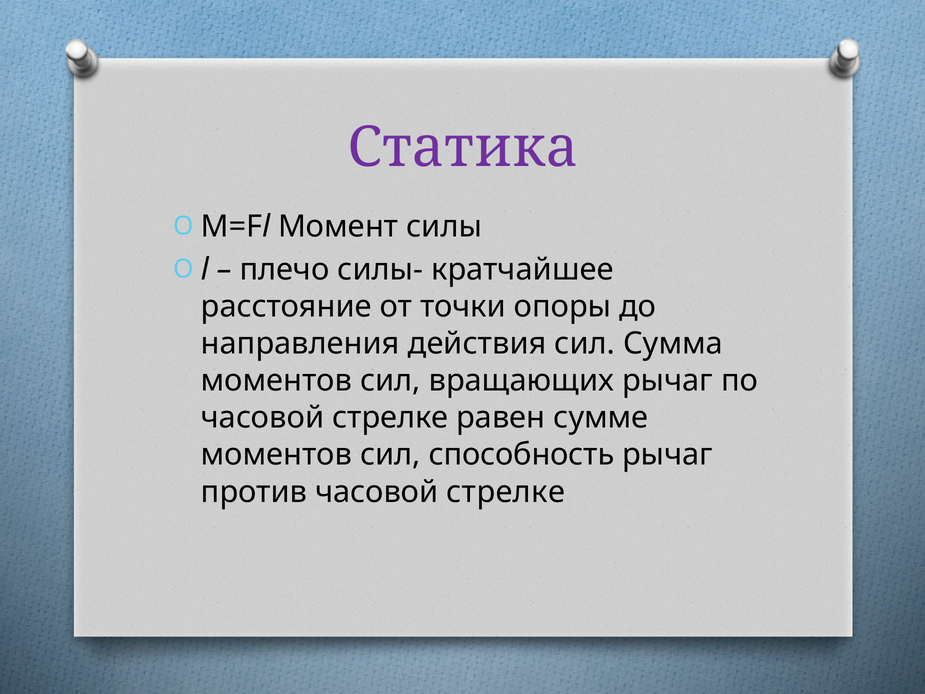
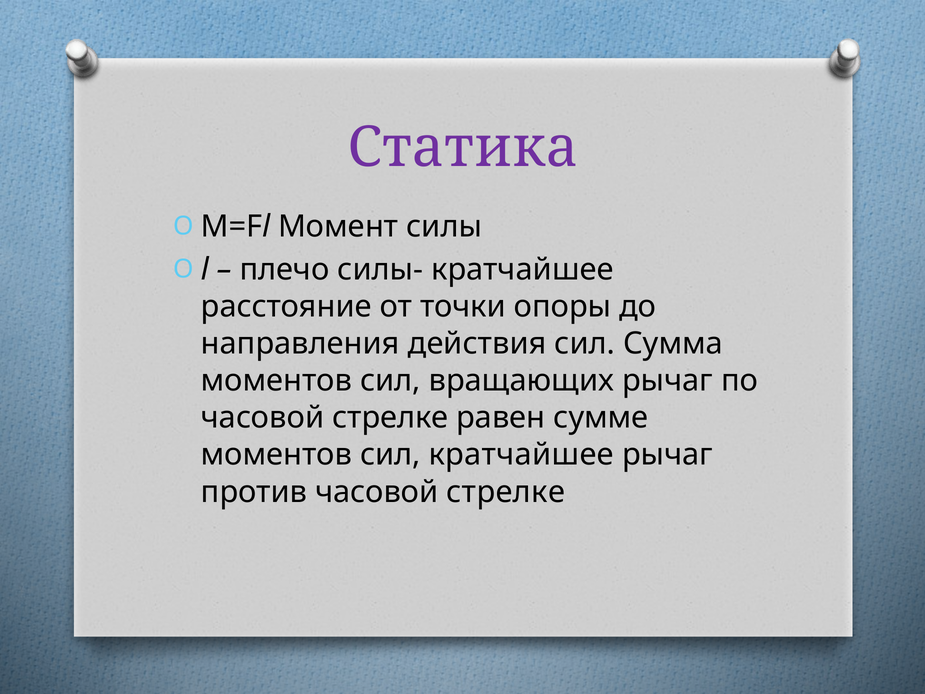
сил способность: способность -> кратчайшее (521, 455)
